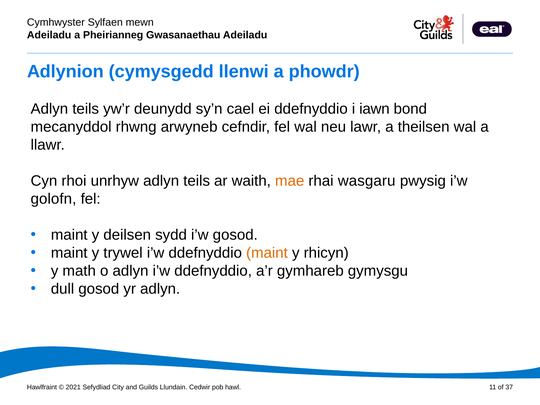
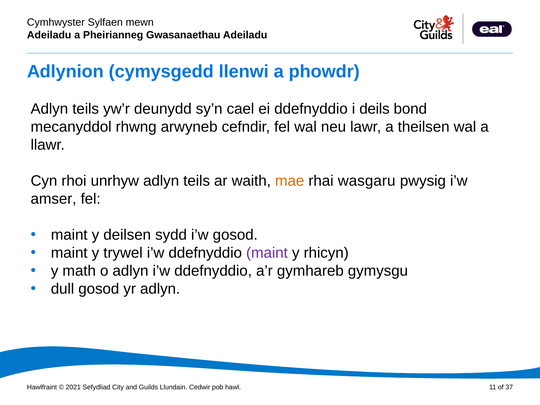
iawn: iawn -> deils (374, 109)
golofn: golofn -> amser (54, 199)
maint colour: orange -> purple (267, 253)
